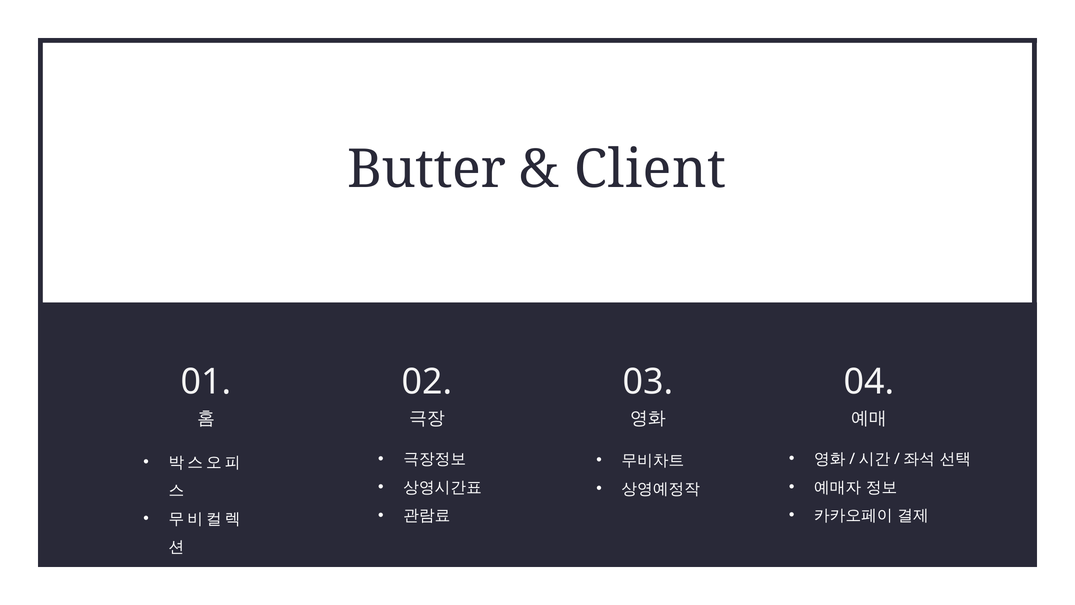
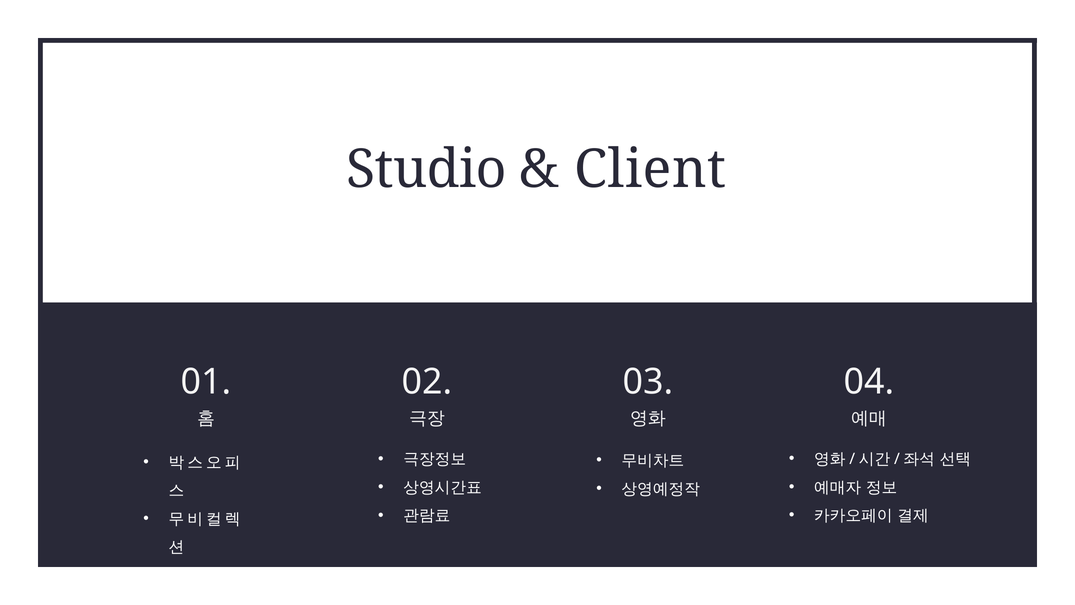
Butter: Butter -> Studio (427, 169)
